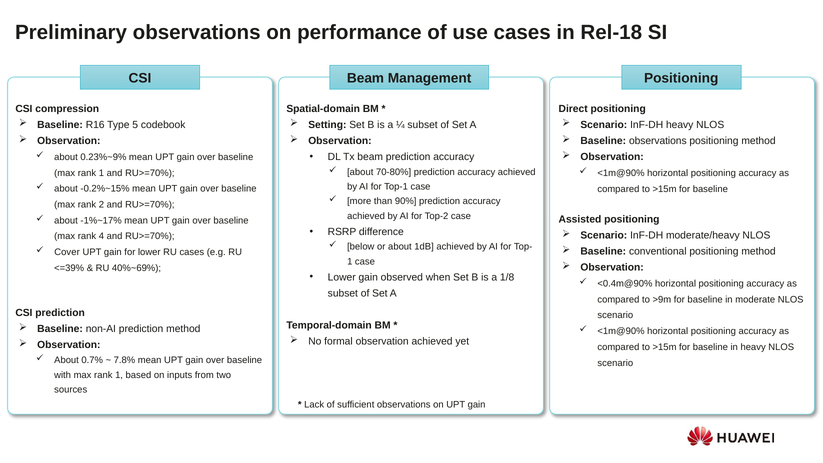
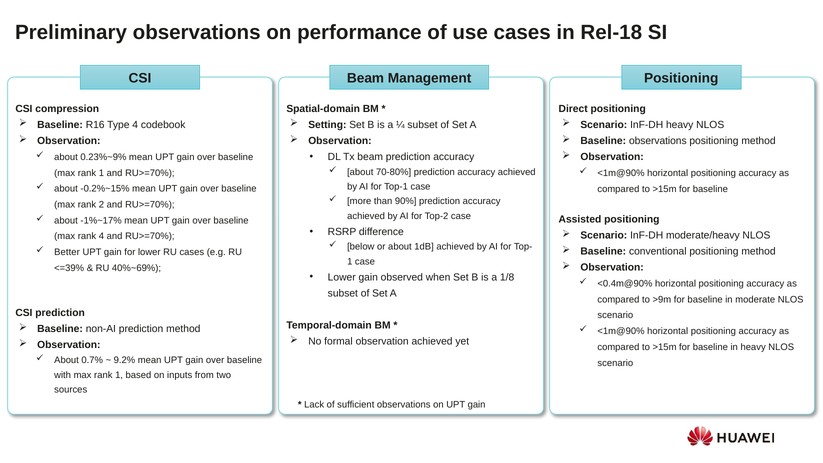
Type 5: 5 -> 4 (135, 125)
Cover: Cover -> Better (67, 252)
7.8%: 7.8% -> 9.2% (124, 360)
